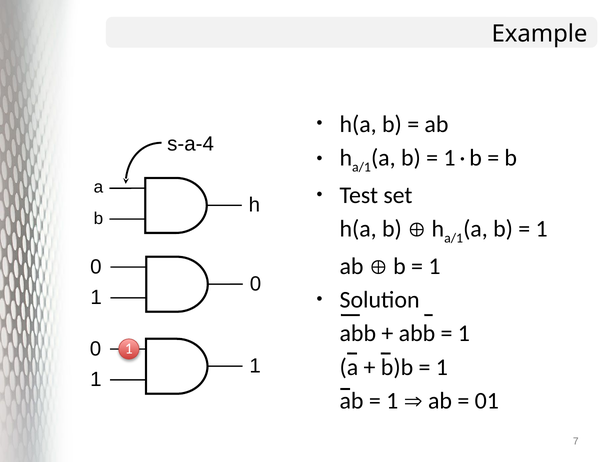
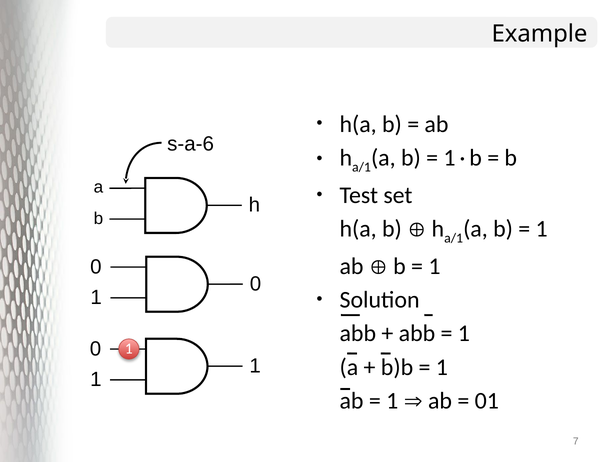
s-a-4: s-a-4 -> s-a-6 (191, 144)
